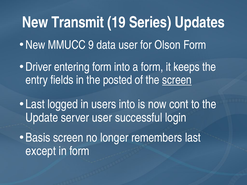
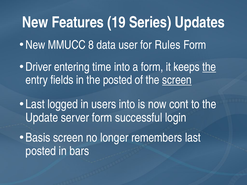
Transmit: Transmit -> Features (78, 22)
9: 9 -> 8 (91, 45)
Olson: Olson -> Rules (168, 45)
entering form: form -> time (102, 67)
the underline: none -> present (209, 67)
server user: user -> form (102, 118)
except: except -> posted (41, 151)
in form: form -> bars (79, 151)
